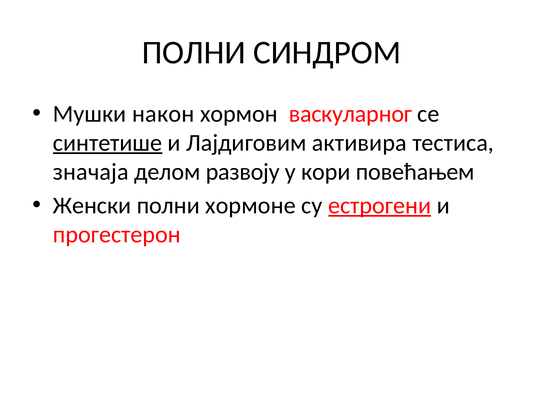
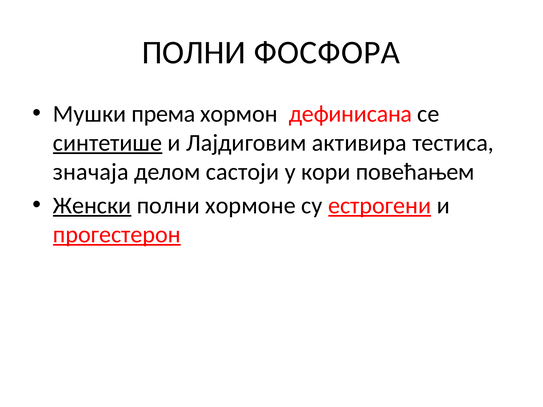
СИНДРОМ: СИНДРОМ -> ФОСФОРА (327, 53)
након: након -> према (163, 114)
васкуларног: васкуларног -> дефинисана (350, 114)
развоју: развоју -> састоји (243, 172)
Женски underline: none -> present (92, 206)
прогестерон underline: none -> present (117, 235)
